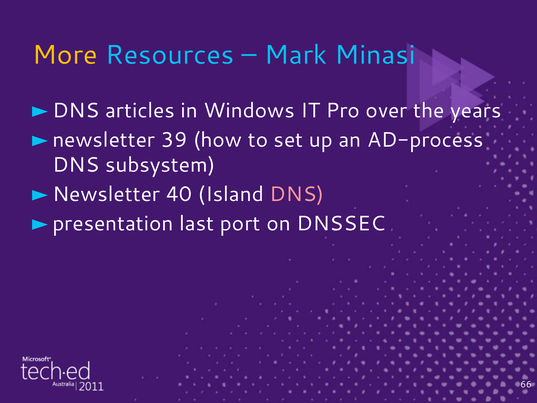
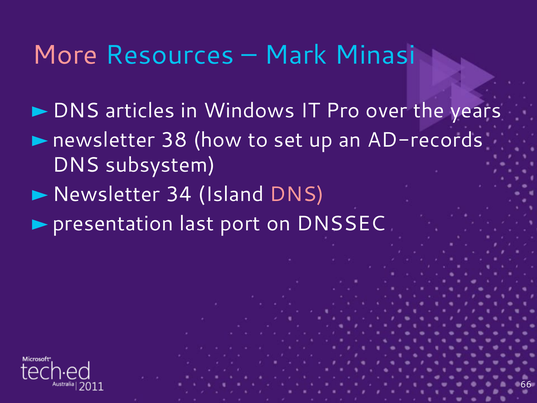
More colour: yellow -> pink (65, 55)
39: 39 -> 38 (174, 140)
AD-process: AD-process -> AD-records (425, 140)
40: 40 -> 34 (179, 194)
